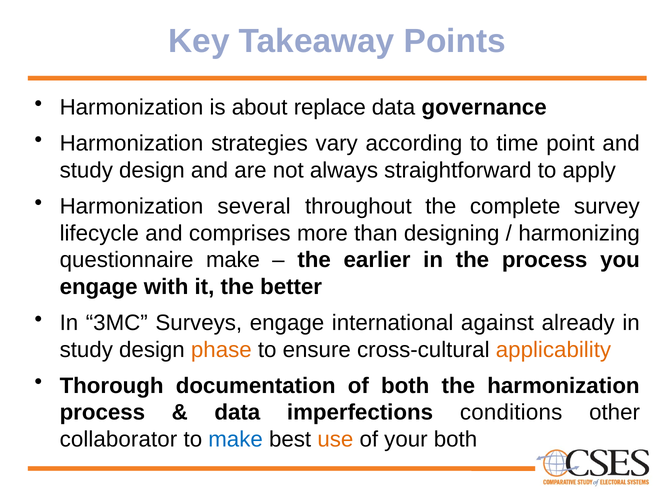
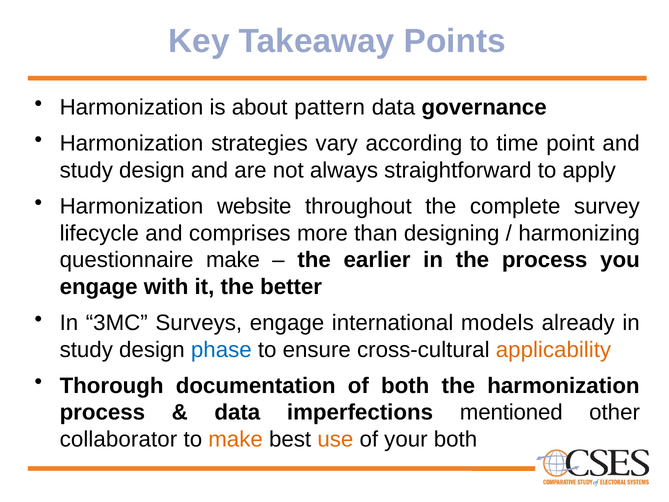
replace: replace -> pattern (330, 108)
several: several -> website (254, 206)
against: against -> models (497, 323)
phase colour: orange -> blue (221, 349)
conditions: conditions -> mentioned (511, 412)
make colour: blue -> orange (236, 439)
